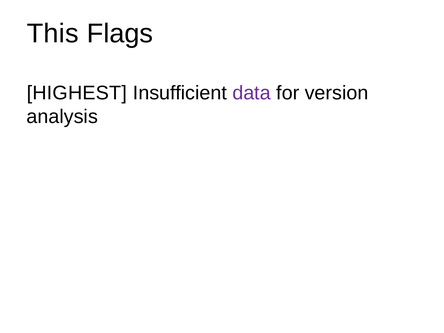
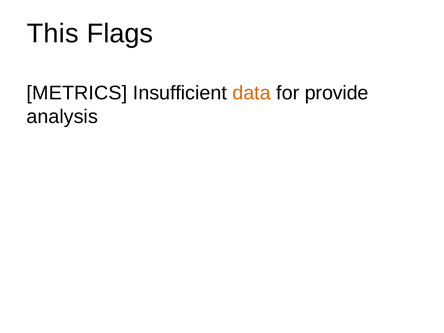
HIGHEST: HIGHEST -> METRICS (77, 93)
data colour: purple -> orange (252, 93)
version: version -> provide (337, 93)
